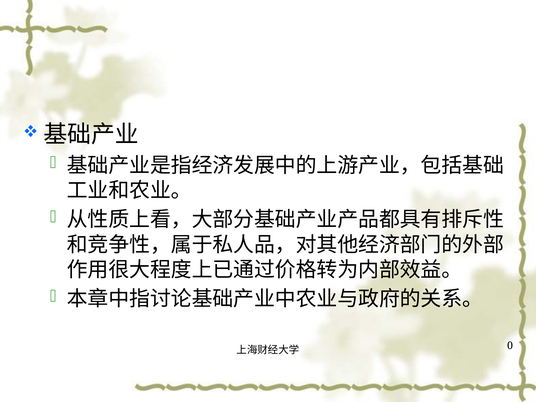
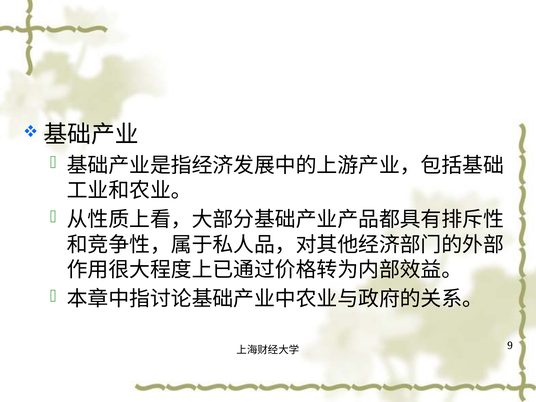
0: 0 -> 9 (510, 346)
